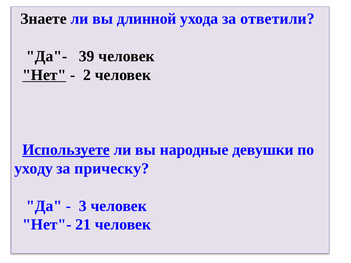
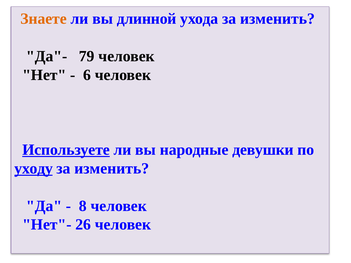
Знаете colour: black -> orange (44, 19)
ухода за ответили: ответили -> изменить (278, 19)
39: 39 -> 79 (87, 56)
Нет underline: present -> none (44, 75)
2: 2 -> 6 (87, 75)
уходу underline: none -> present (34, 169)
прическу: прическу -> изменить (112, 169)
3: 3 -> 8 (83, 206)
21: 21 -> 26 (83, 225)
